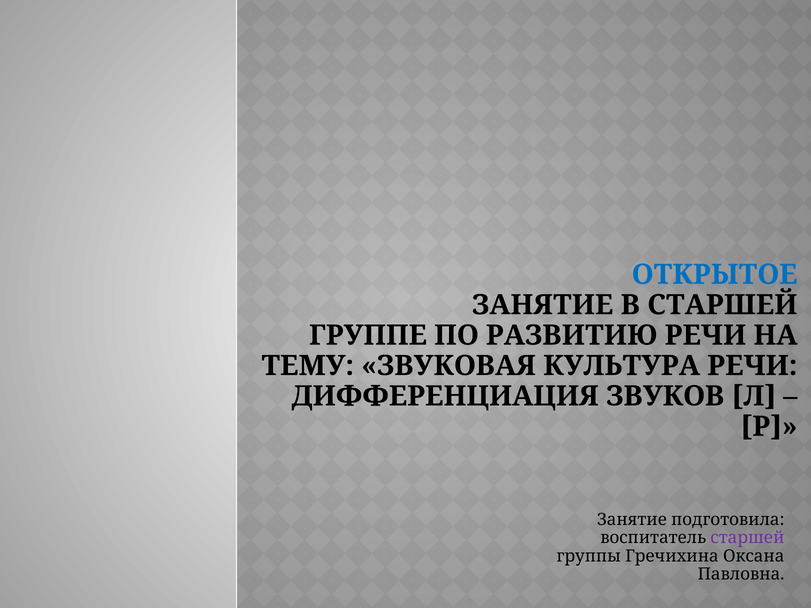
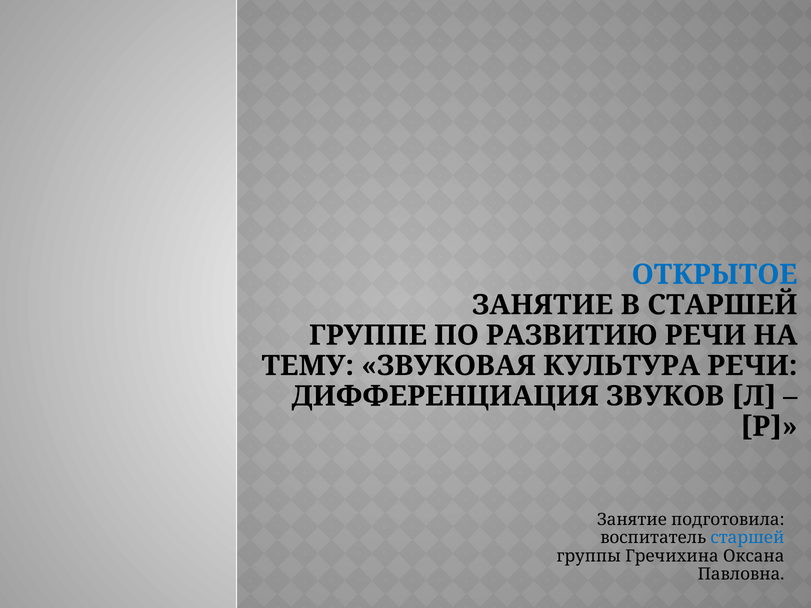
старшей colour: purple -> blue (747, 538)
